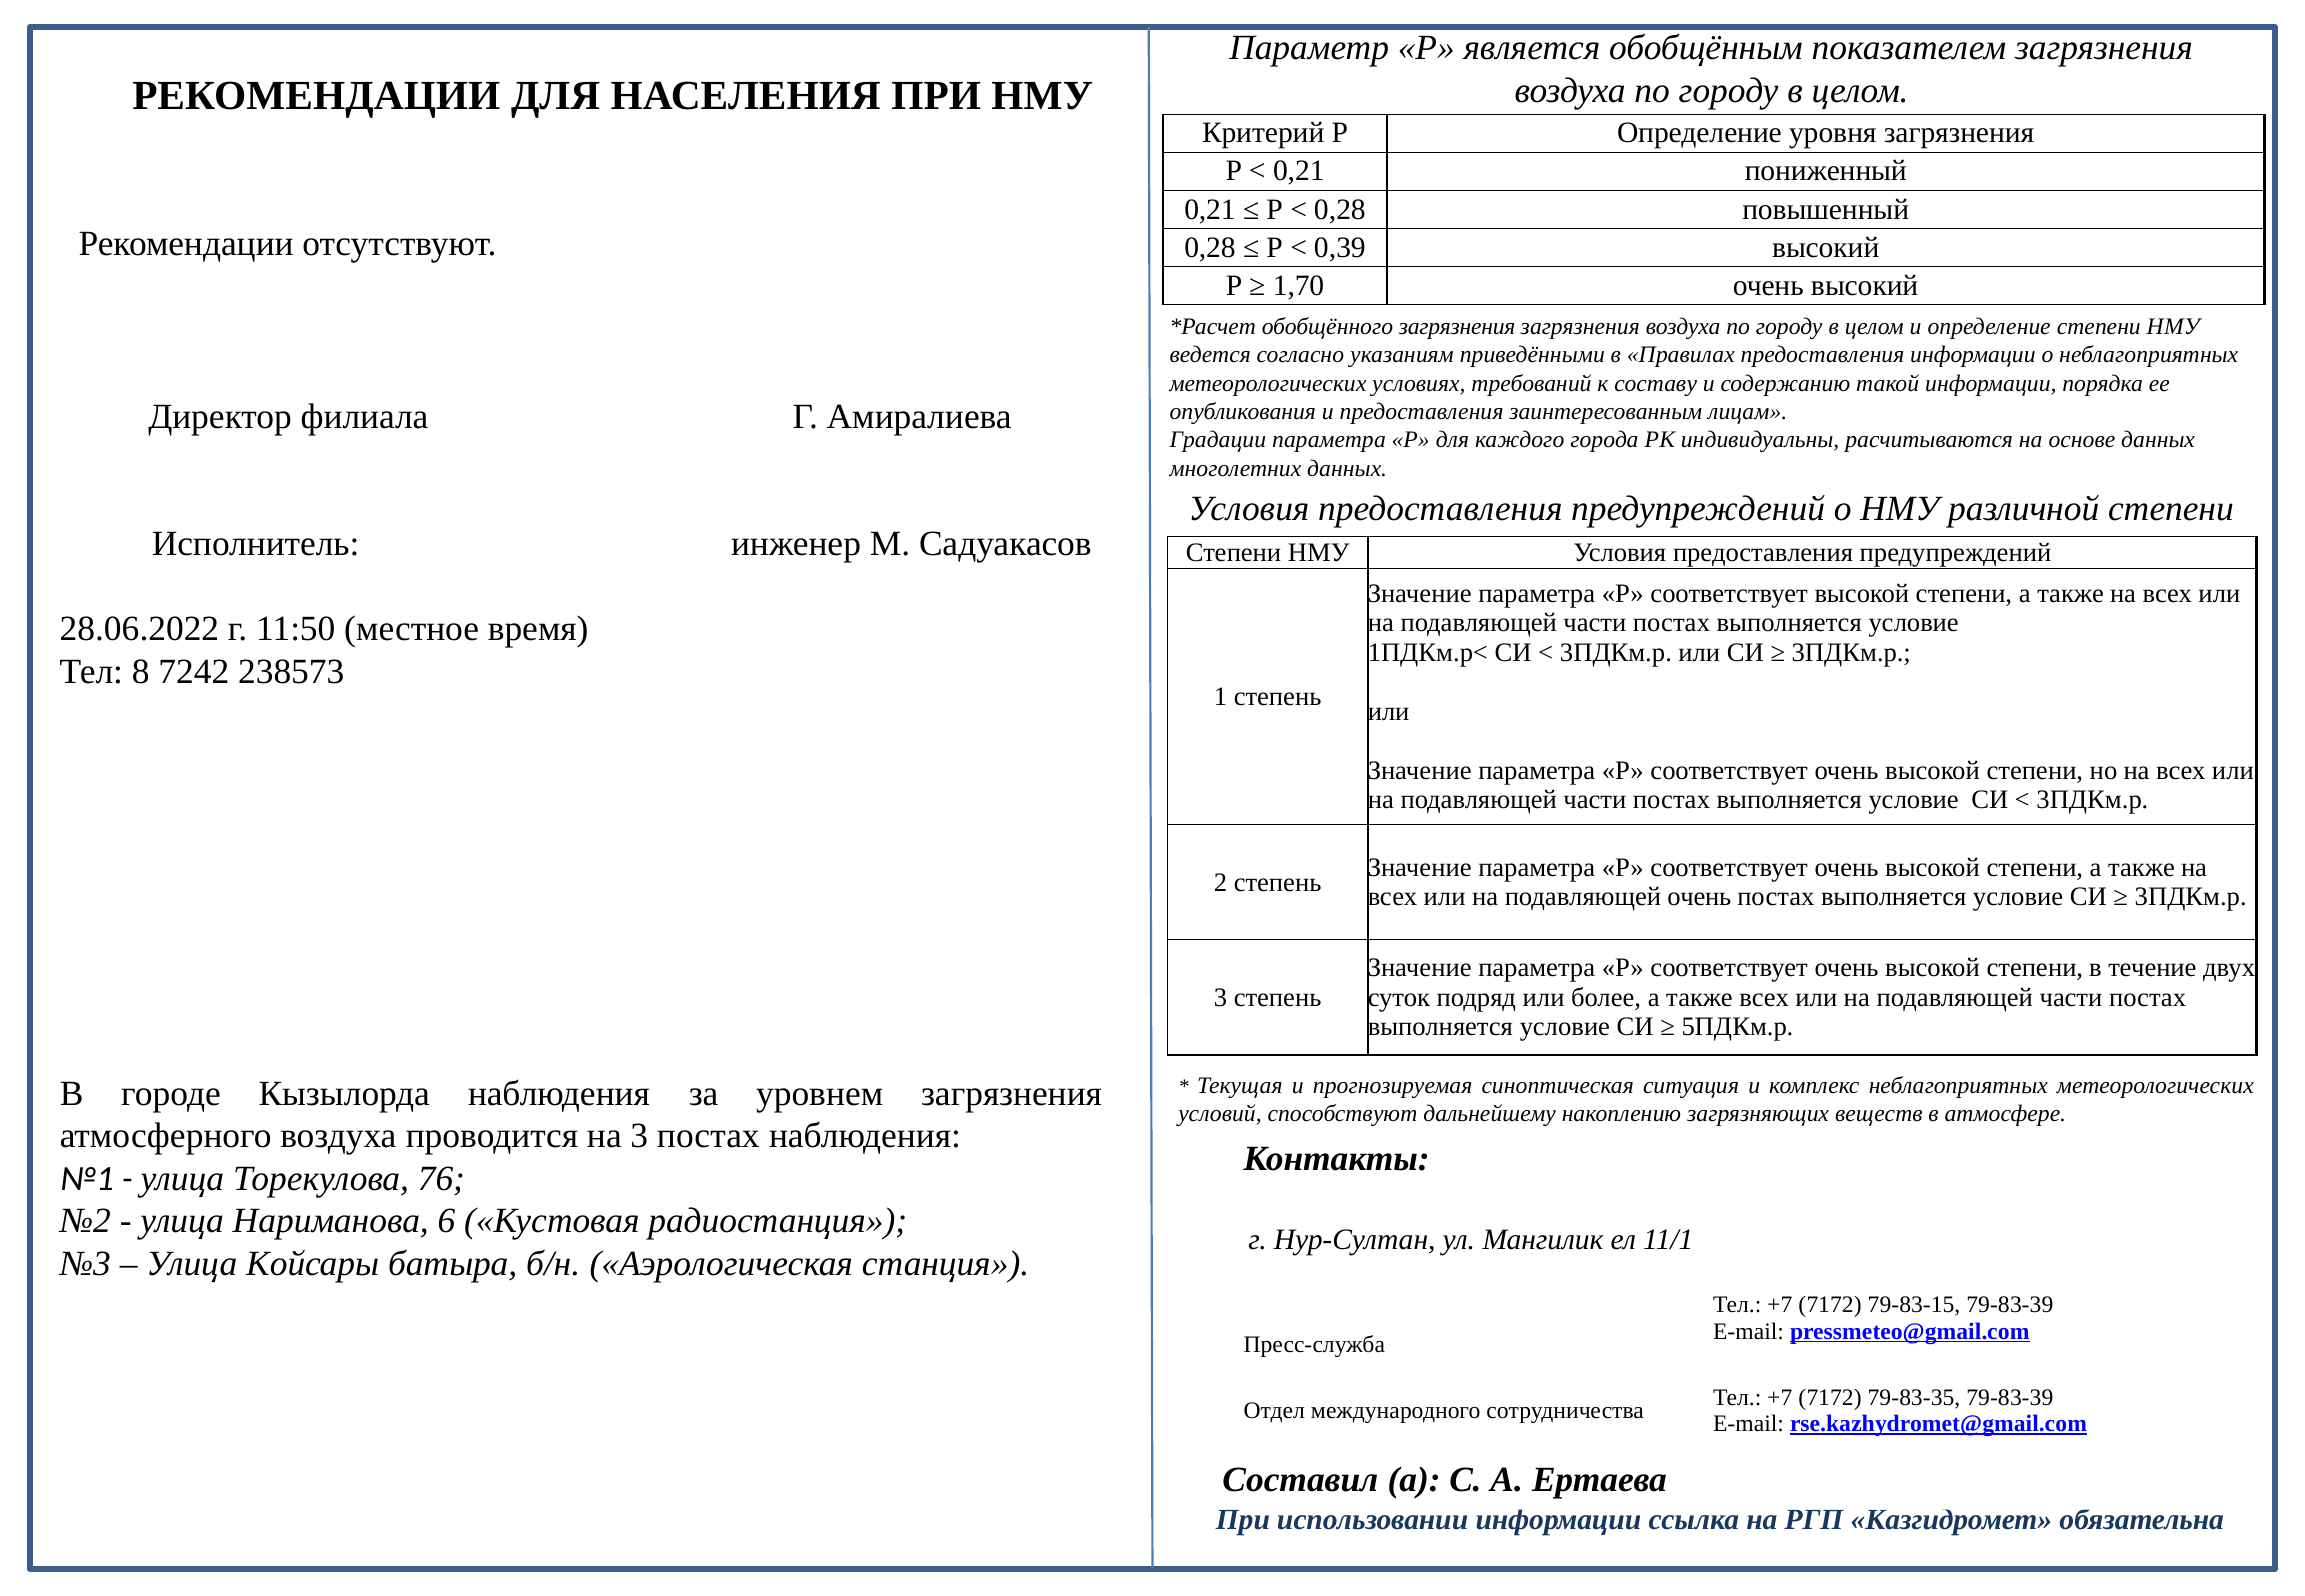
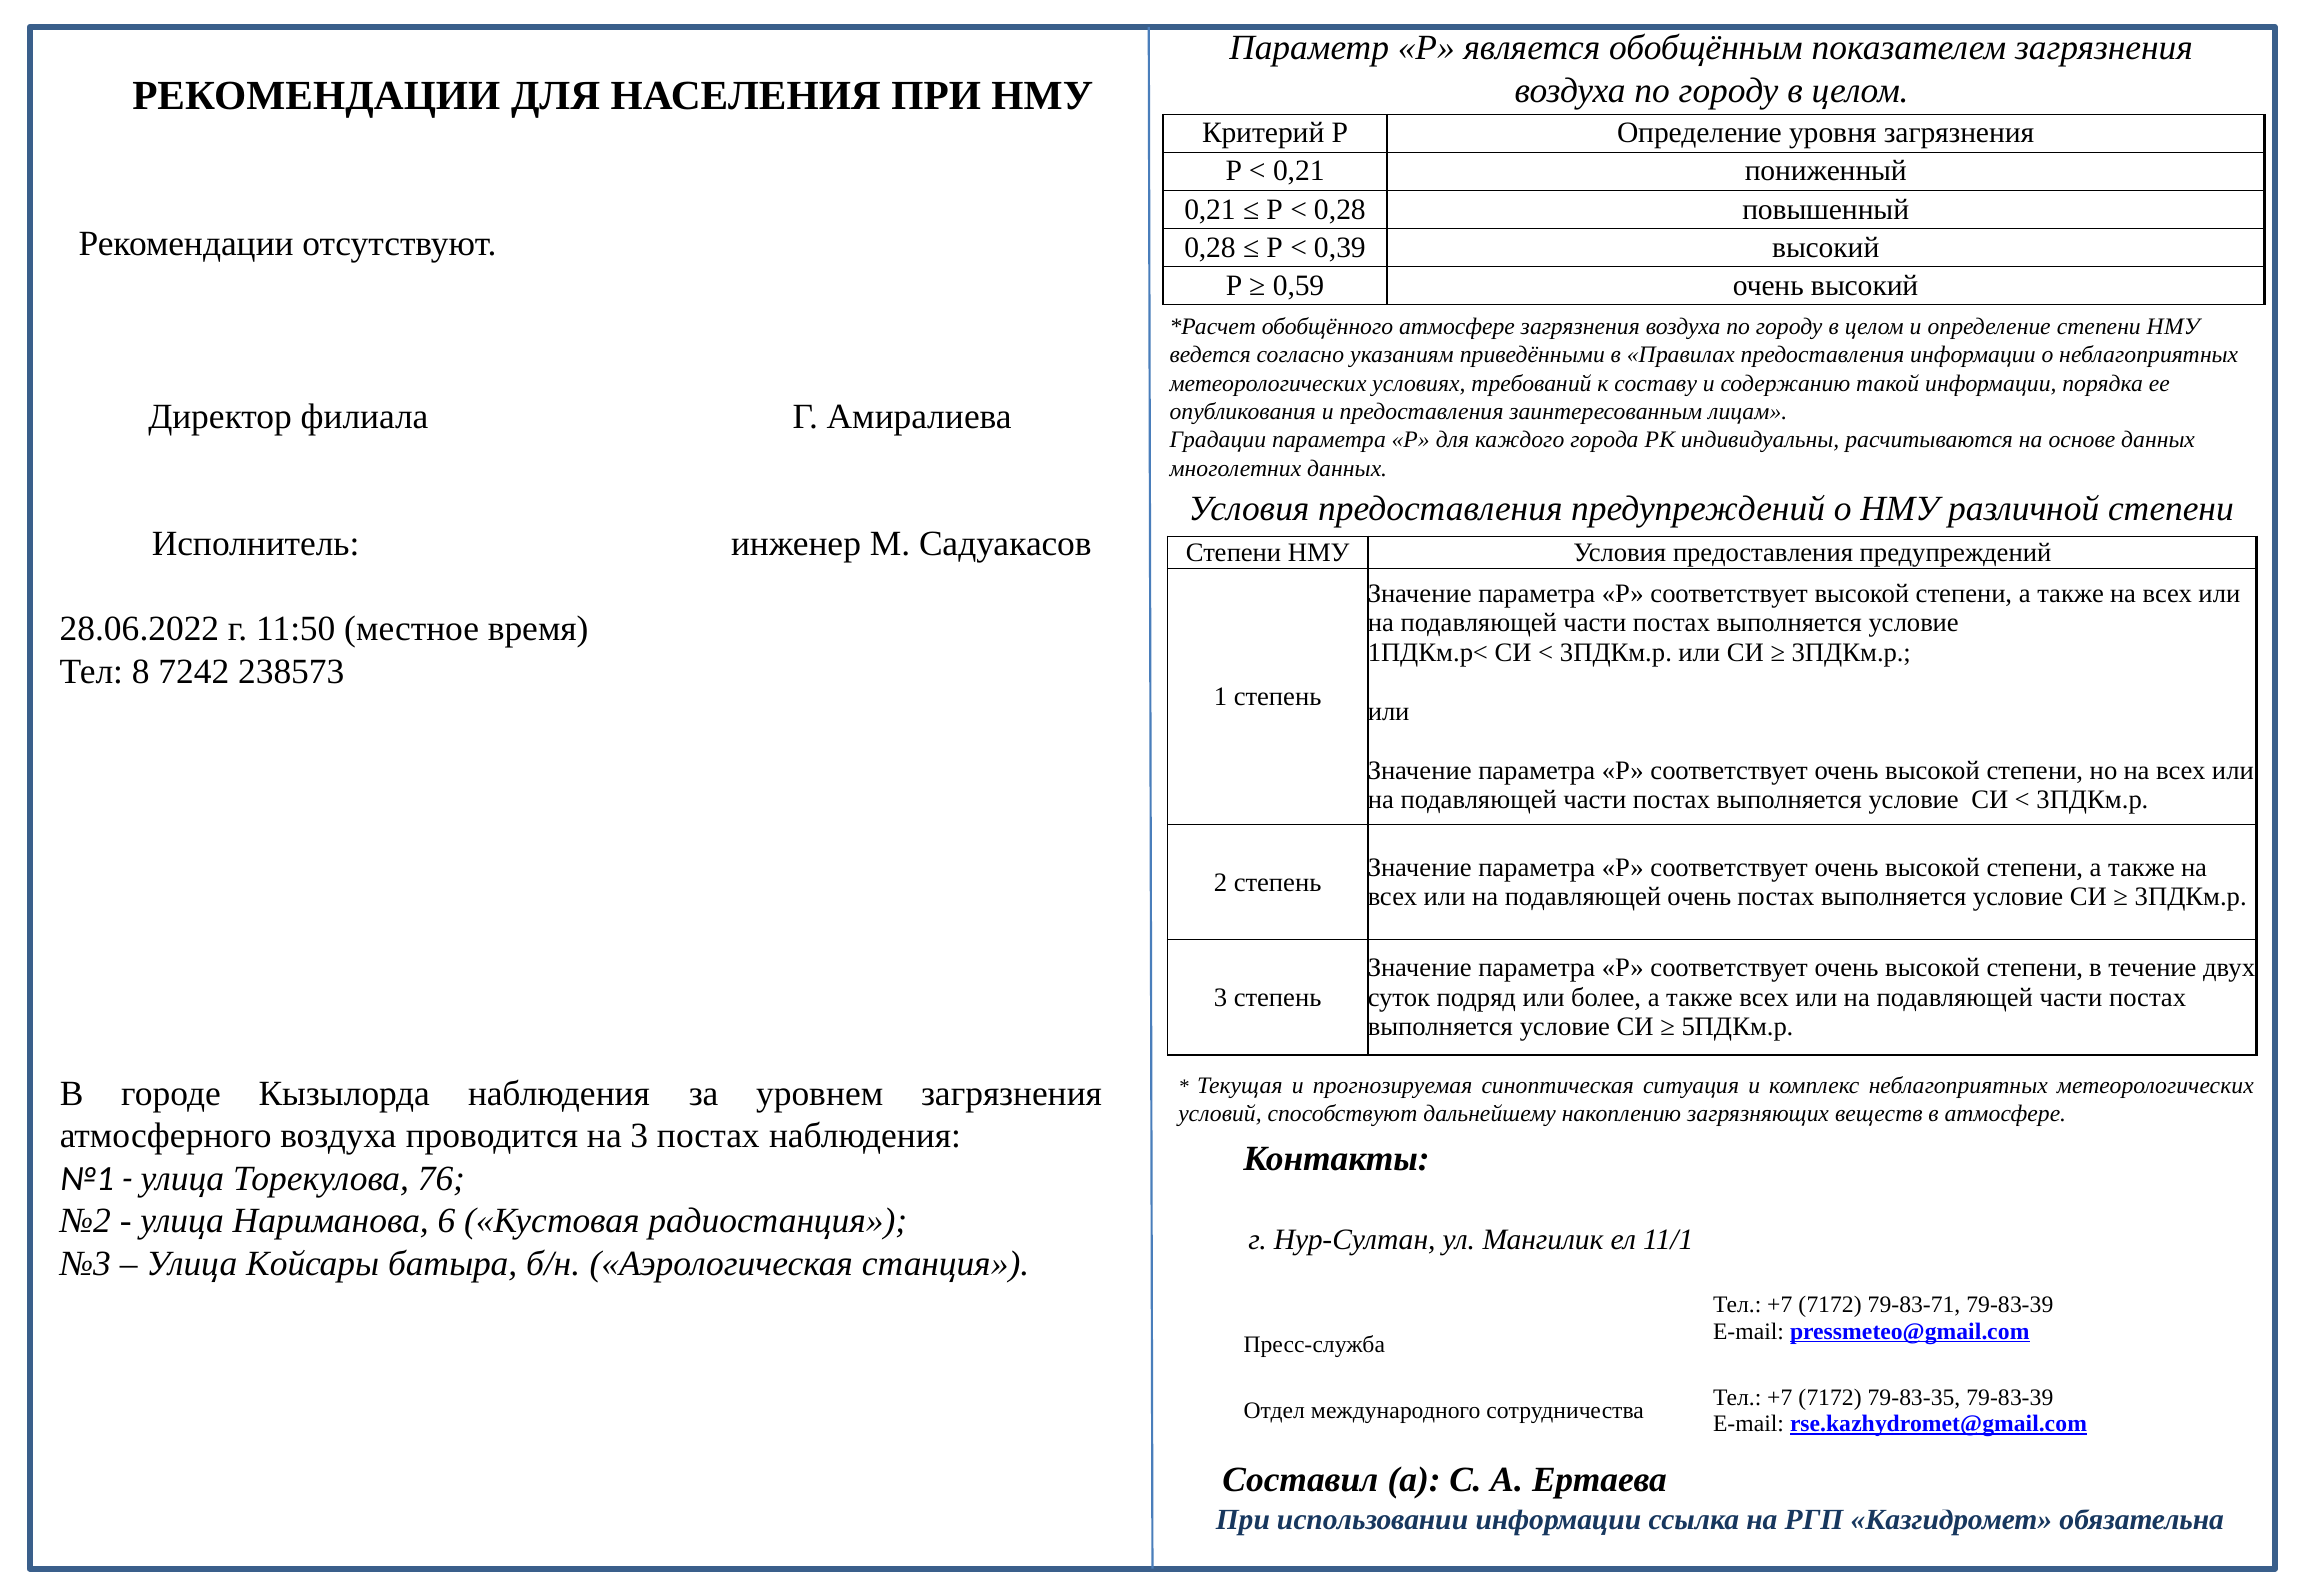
1,70: 1,70 -> 0,59 (1299, 285)
обобщённого загрязнения: загрязнения -> атмосфере (1457, 327)
79-83-15: 79-83-15 -> 79-83-71 (1914, 1305)
